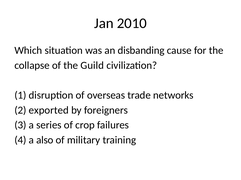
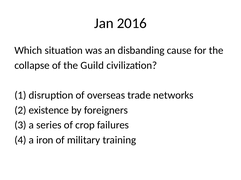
2010: 2010 -> 2016 (132, 23)
exported: exported -> existence (49, 111)
also: also -> iron (45, 141)
